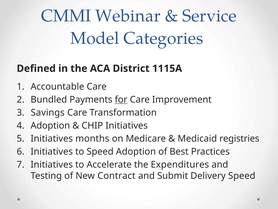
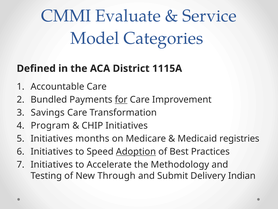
Webinar: Webinar -> Evaluate (128, 16)
Adoption: Adoption -> Program (50, 125)
Adoption underline: none -> present (136, 151)
Expenditures: Expenditures -> Methodology (180, 164)
Contract: Contract -> Through (116, 175)
Delivery Speed: Speed -> Indian (242, 175)
